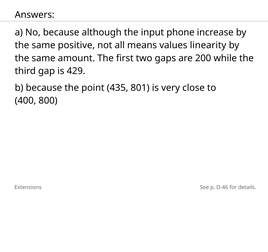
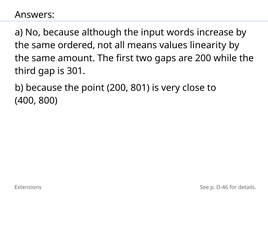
phone: phone -> words (180, 32)
positive: positive -> ordered (76, 45)
429: 429 -> 301 (76, 71)
point 435: 435 -> 200 (118, 88)
